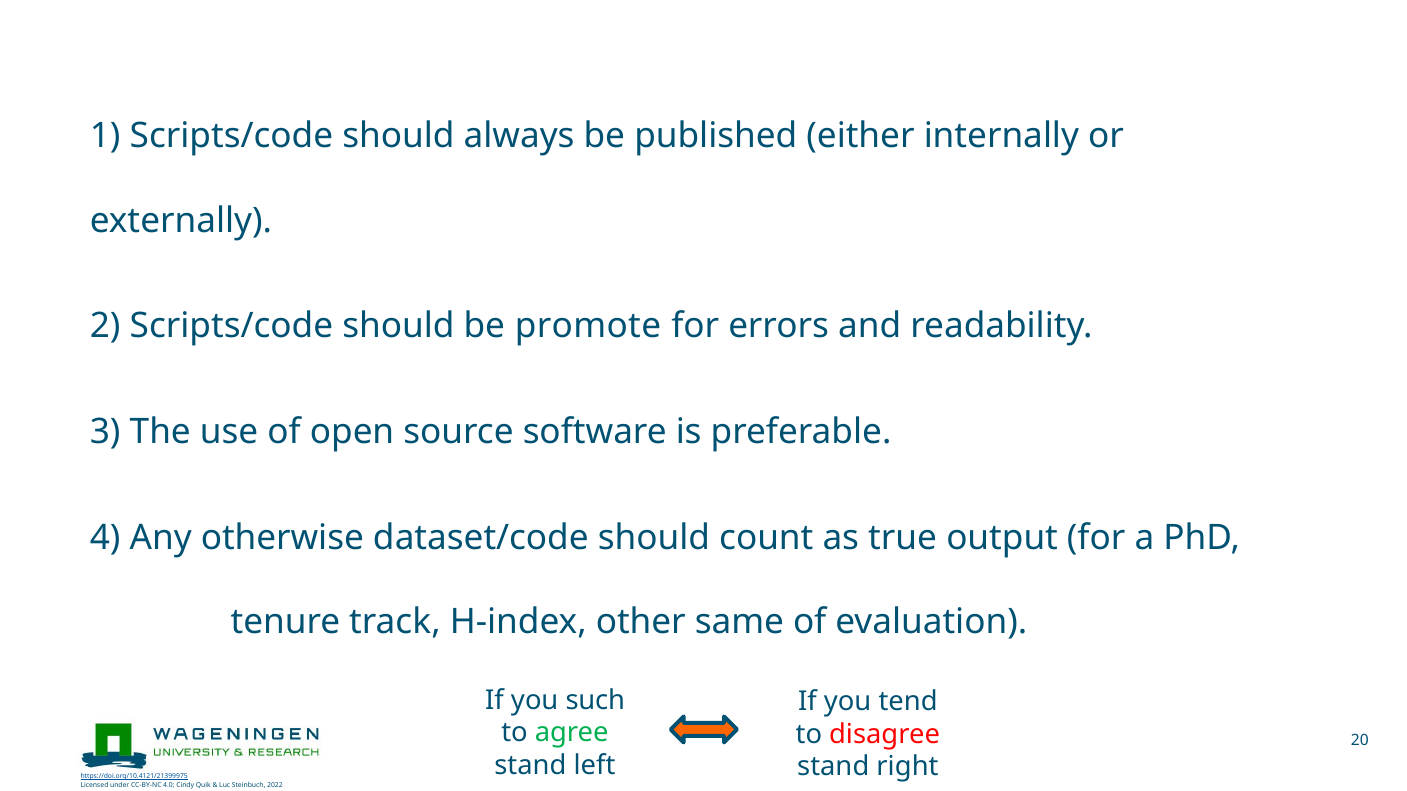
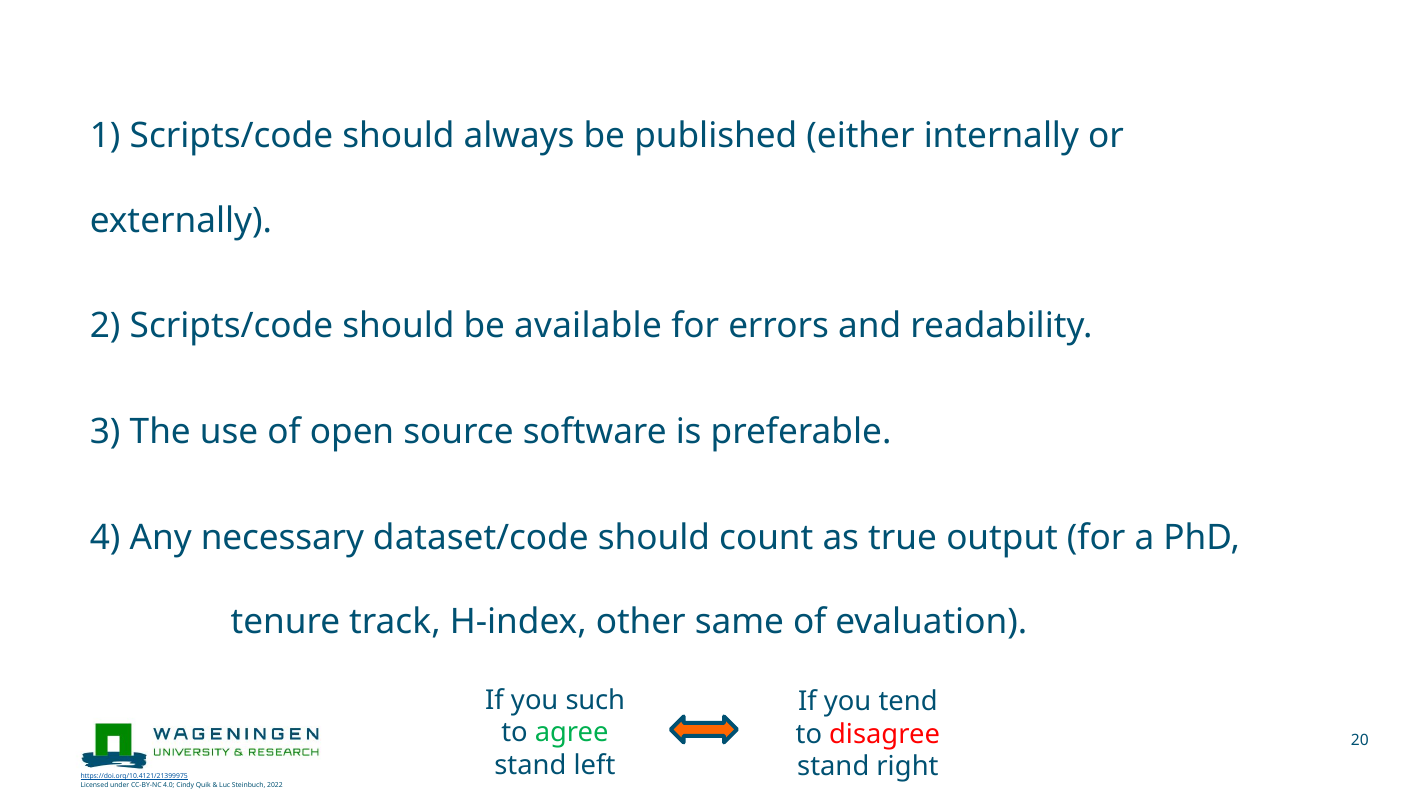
promote: promote -> available (588, 326)
otherwise: otherwise -> necessary (282, 538)
